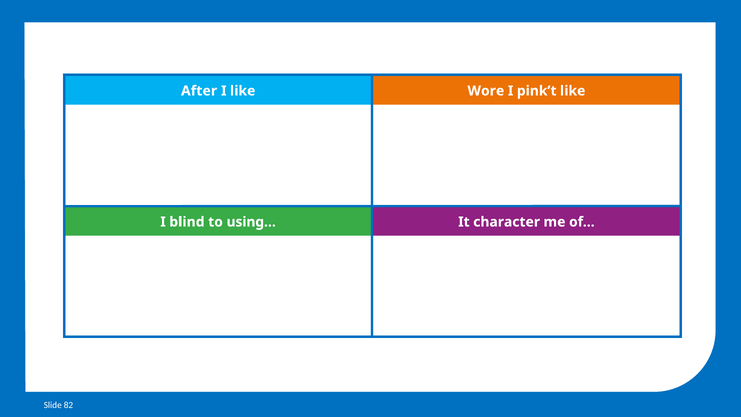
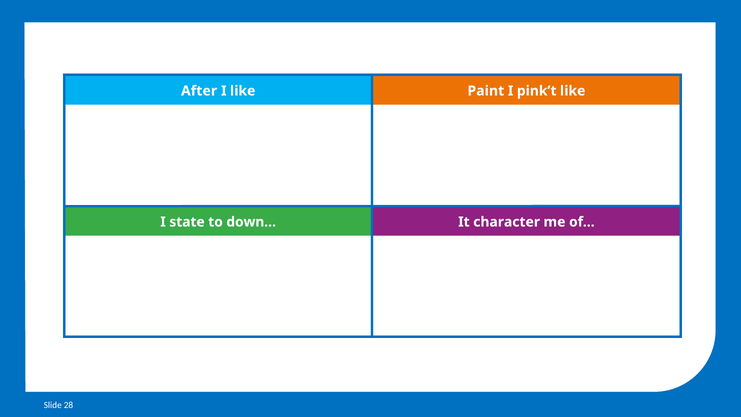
Wore: Wore -> Paint (486, 91)
blind: blind -> state (187, 222)
using…: using… -> down… (251, 222)
82: 82 -> 28 (68, 405)
